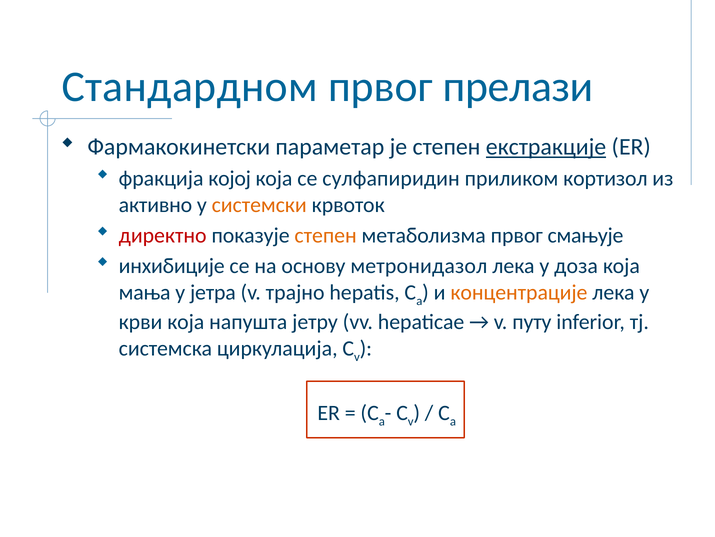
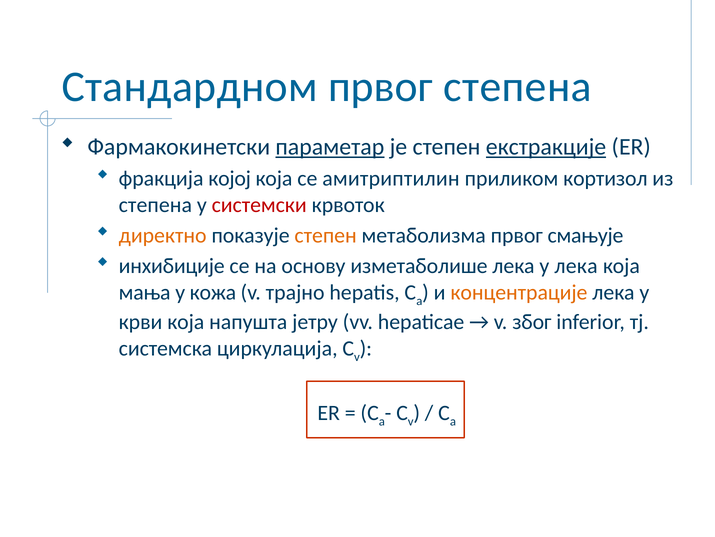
првог прелази: прелази -> степена (518, 86)
параметар underline: none -> present (330, 147)
сулфапиридин: сулфапиридин -> амитриптилин (391, 178)
активно: активно -> степена (155, 205)
системски colour: orange -> red (259, 205)
директно colour: red -> orange (163, 235)
метронидазол: метронидазол -> изметаболише (419, 266)
у доза: доза -> лека (576, 266)
јетра: јетра -> кожа (213, 292)
путу: путу -> због (532, 322)
